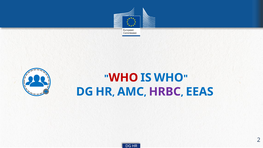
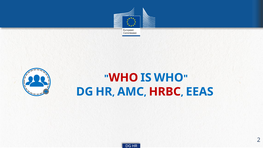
HRBC colour: purple -> red (165, 92)
